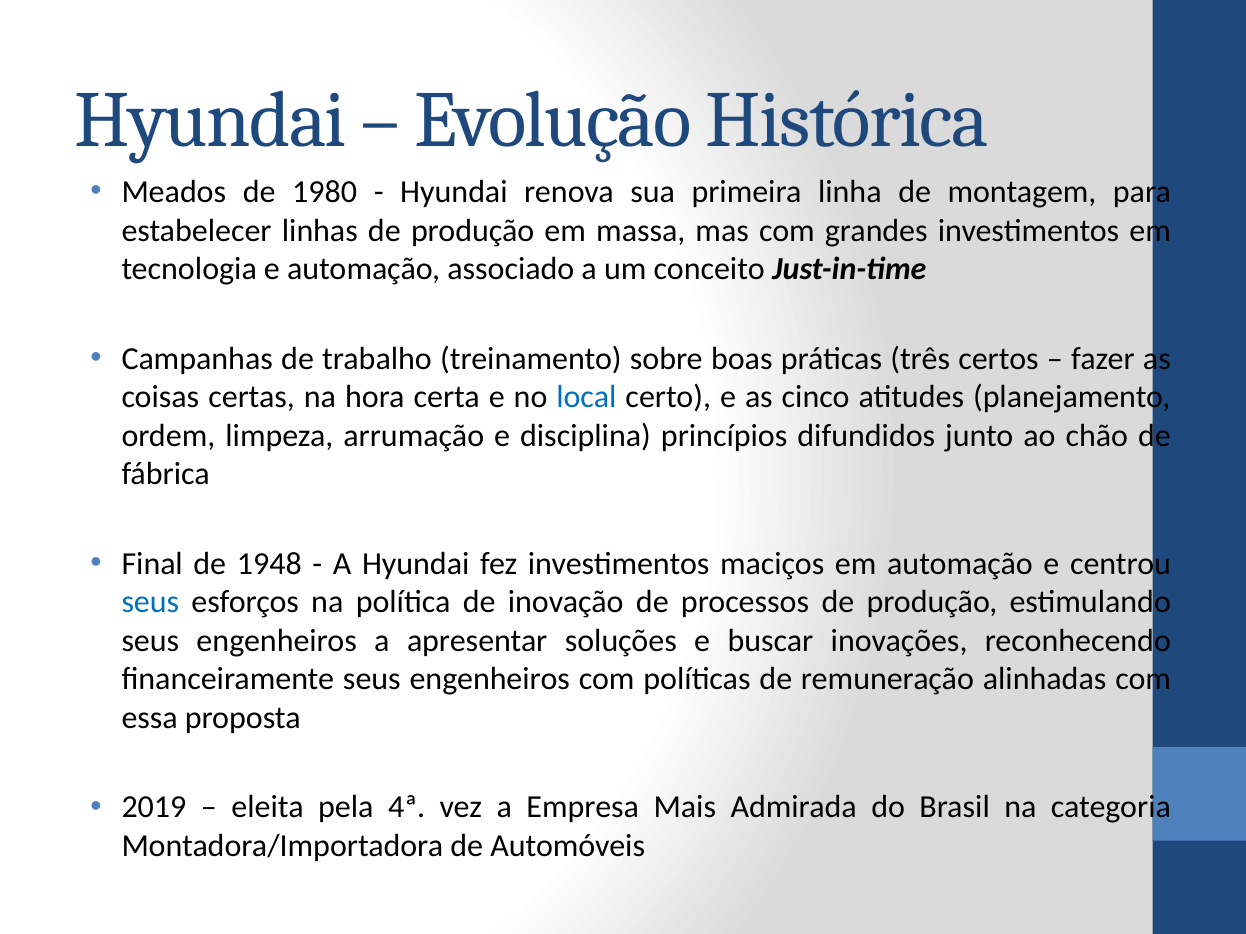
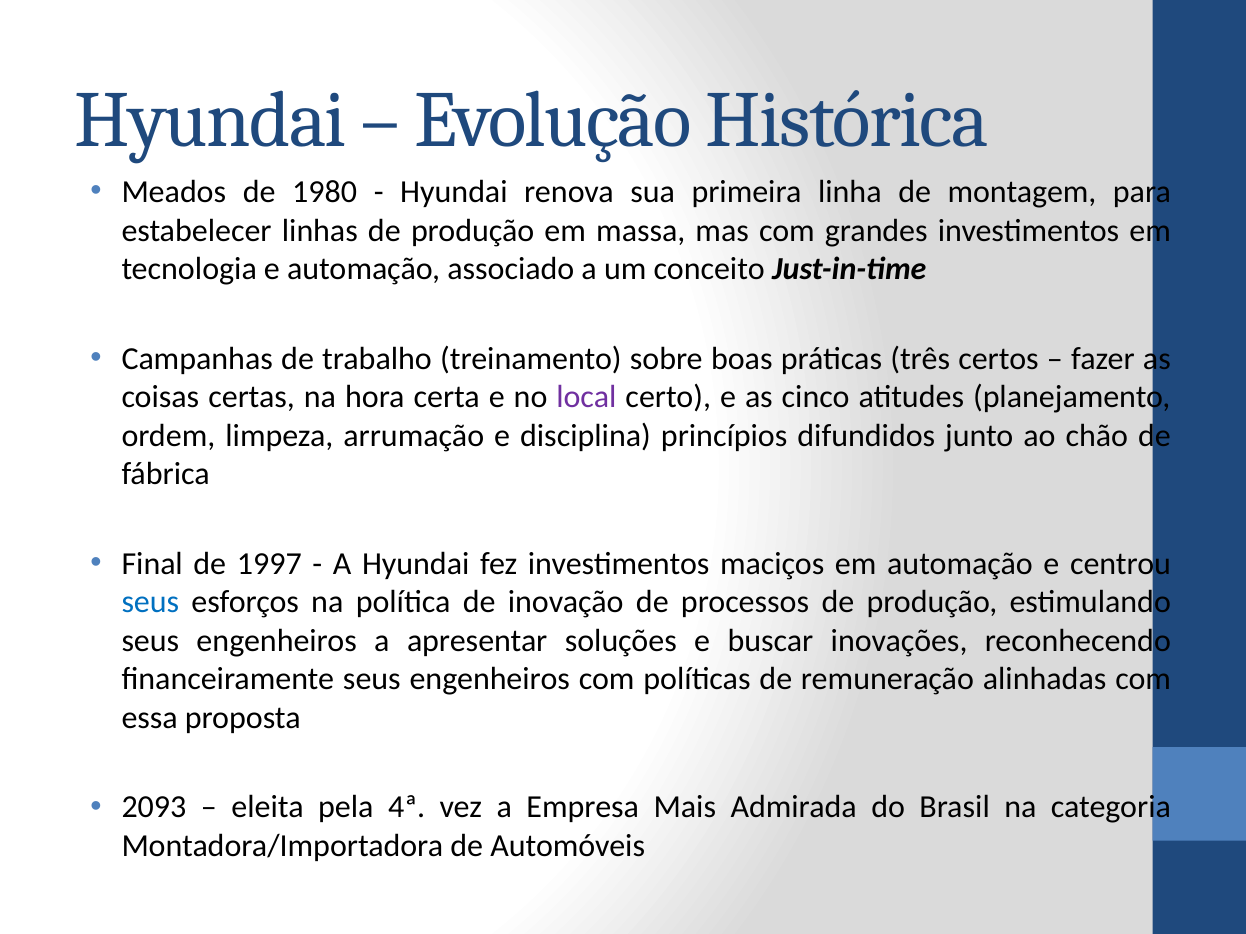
local colour: blue -> purple (586, 397)
1948: 1948 -> 1997 (269, 564)
2019: 2019 -> 2093 (154, 808)
